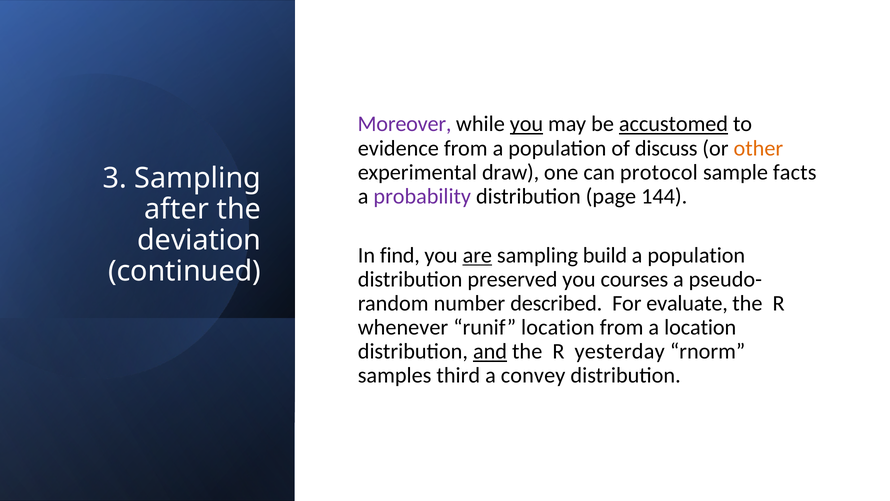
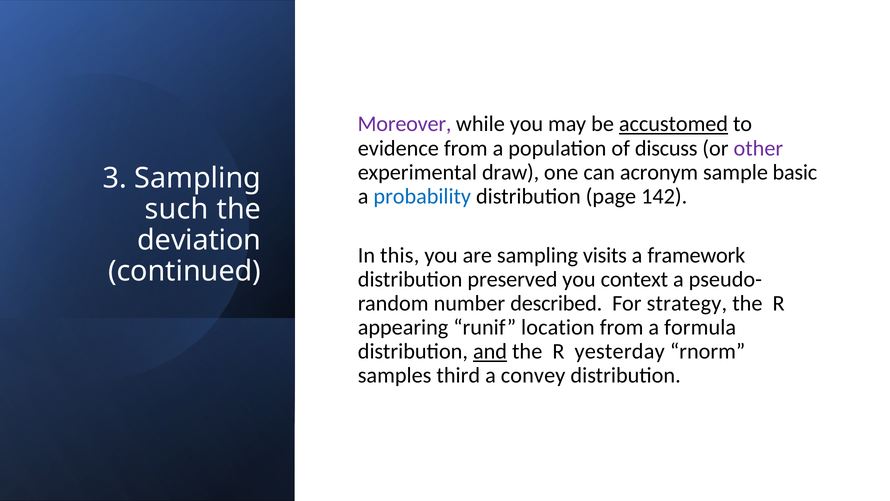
you underline: present -> none (526, 124)
other colour: orange -> purple (758, 148)
protocol: protocol -> acronym (659, 172)
facts: facts -> basic (795, 172)
probability colour: purple -> blue (422, 196)
144: 144 -> 142 (664, 196)
after: after -> such (177, 209)
find: find -> this (400, 255)
are underline: present -> none (477, 255)
build: build -> visits (605, 255)
population: population -> framework (696, 255)
courses: courses -> context (634, 279)
evaluate: evaluate -> strategy (687, 303)
whenever: whenever -> appearing (403, 327)
a location: location -> formula (700, 327)
